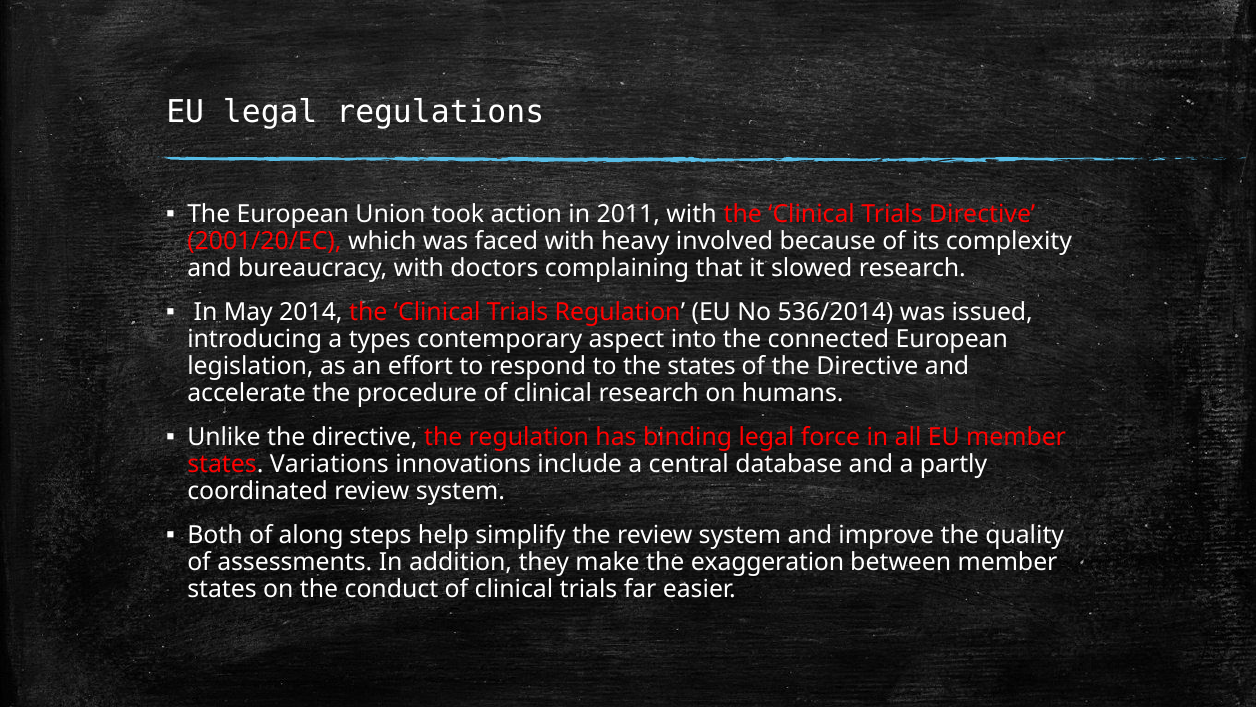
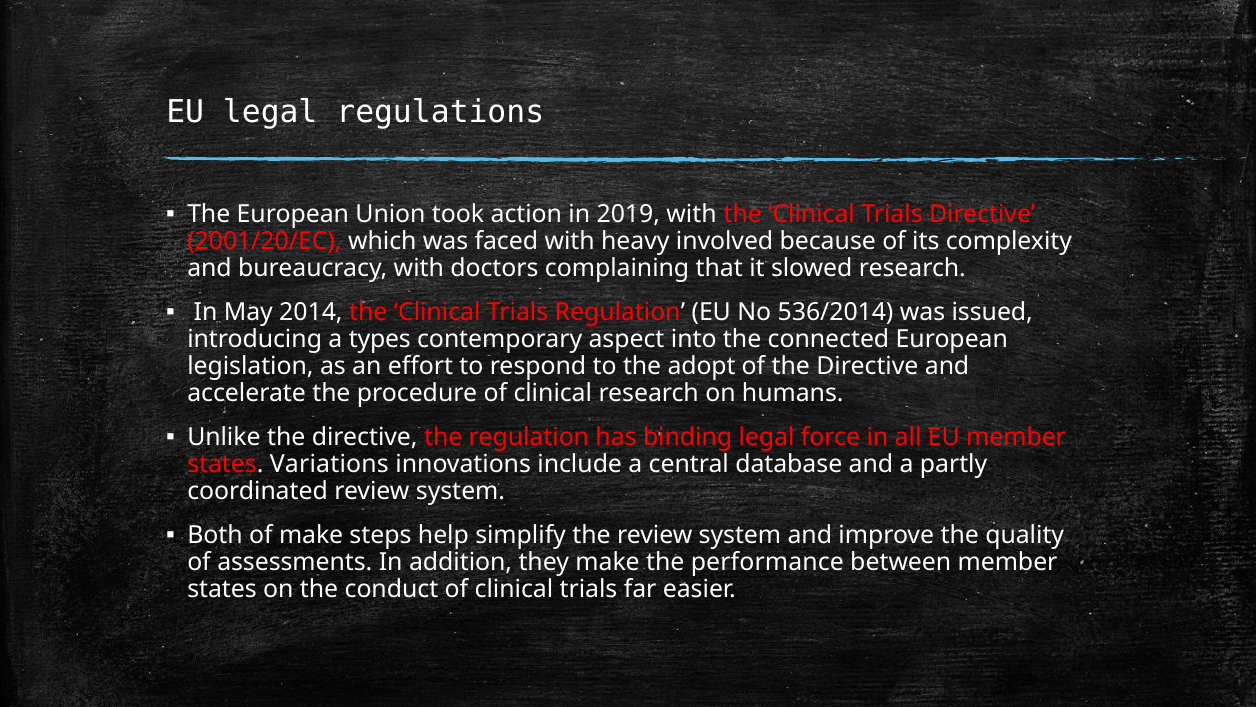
2011: 2011 -> 2019 (628, 214)
the states: states -> adopt (702, 366)
of along: along -> make (311, 535)
exaggeration: exaggeration -> performance (767, 562)
